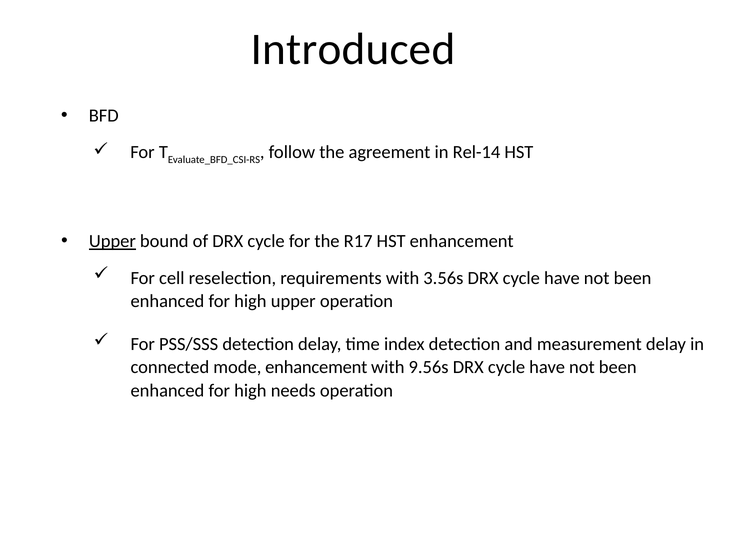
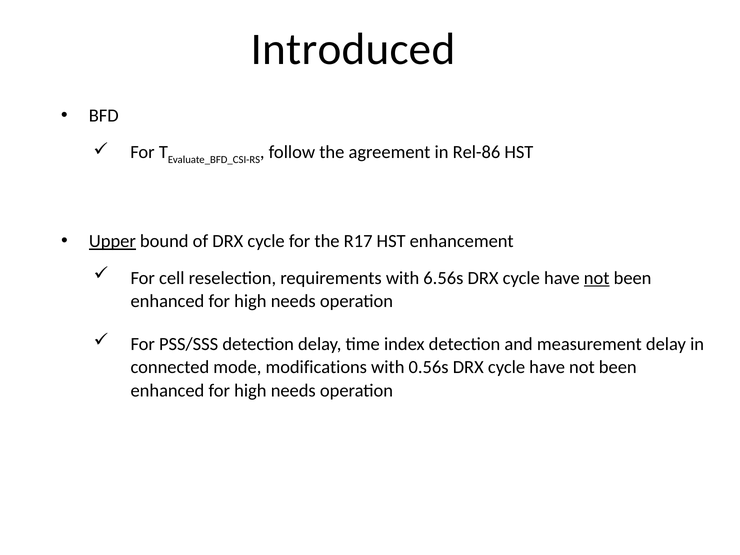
Rel-14: Rel-14 -> Rel-86 (476, 152)
3.56s: 3.56s -> 6.56s (443, 278)
not underline: none -> present (597, 278)
upper: upper -> needs (293, 301)
mode enhancement: enhancement -> modifications (316, 367)
9.56s: 9.56s -> 0.56s (429, 367)
